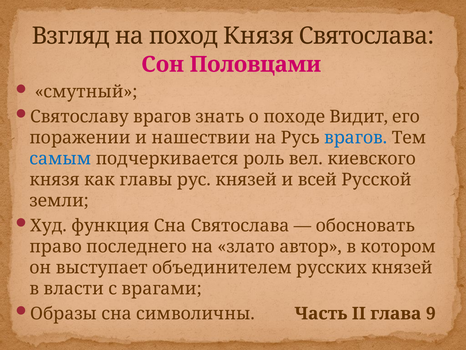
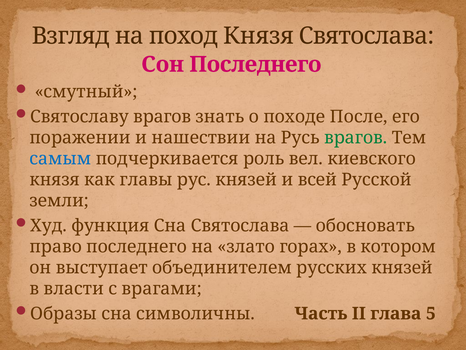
Сон Половцами: Половцами -> Последнего (255, 64)
Видит: Видит -> После (359, 117)
врагов colour: blue -> green (356, 137)
автор: автор -> горах (311, 246)
9: 9 -> 5 (431, 313)
